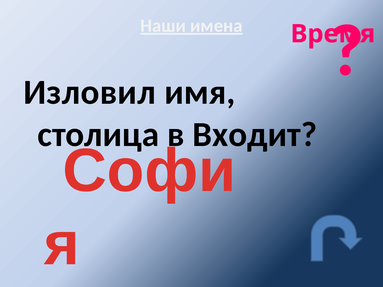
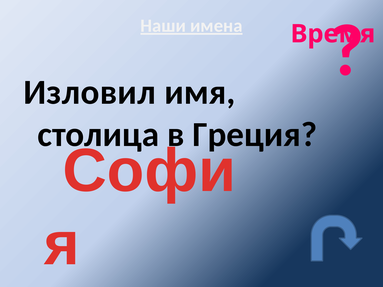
Входит: Входит -> Греция (255, 135)
